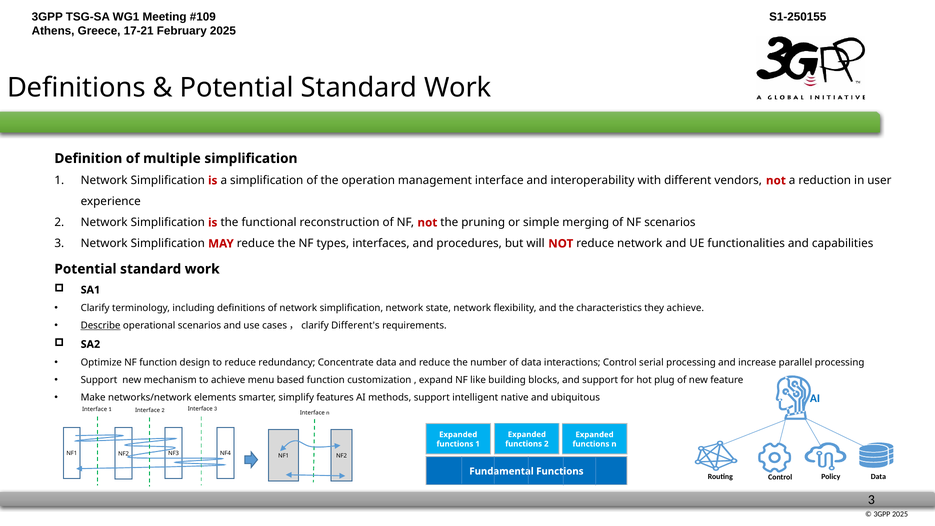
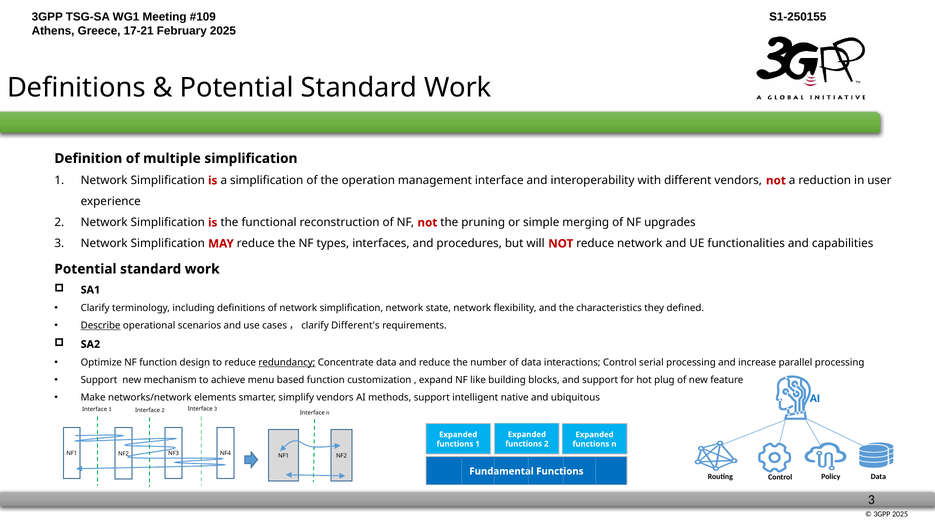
NF scenarios: scenarios -> upgrades (670, 223)
they achieve: achieve -> defined (685, 308)
redundancy underline: none -> present (287, 362)
simplify features: features -> vendors (335, 397)
